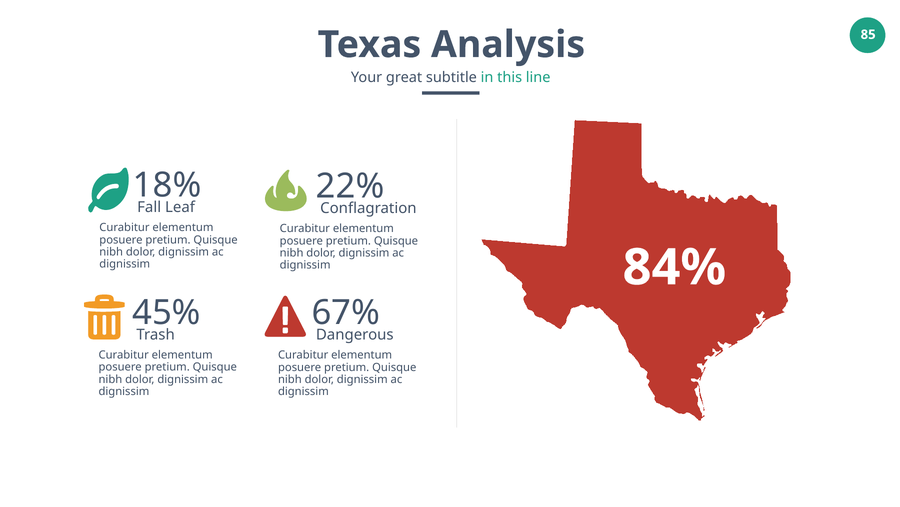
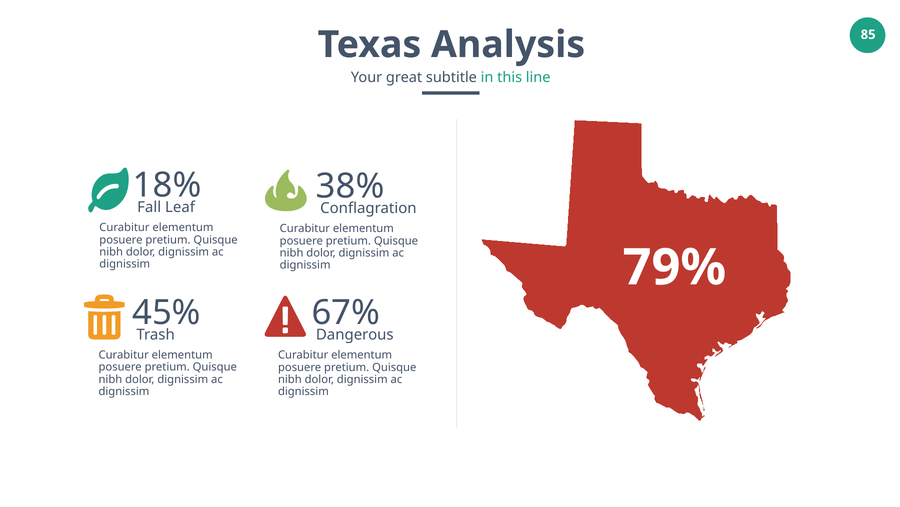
22%: 22% -> 38% (350, 186)
84%: 84% -> 79% (674, 267)
